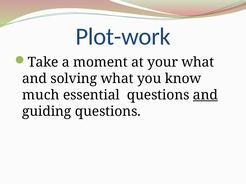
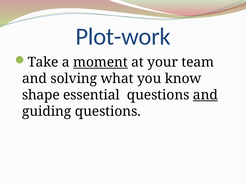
moment underline: none -> present (100, 62)
your what: what -> team (198, 62)
much: much -> shape (41, 95)
